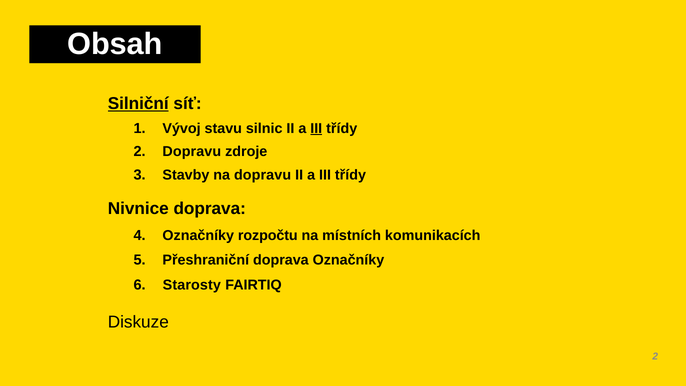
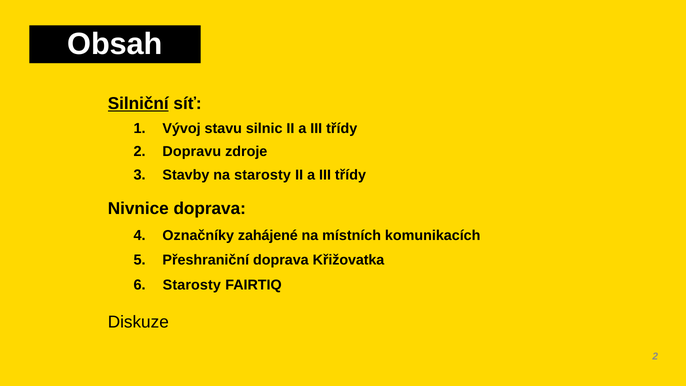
III underline: present -> none (316, 128)
na dopravu: dopravu -> starosty (263, 175)
rozpočtu: rozpočtu -> zahájené (268, 235)
doprava Označníky: Označníky -> Křižovatka (348, 260)
